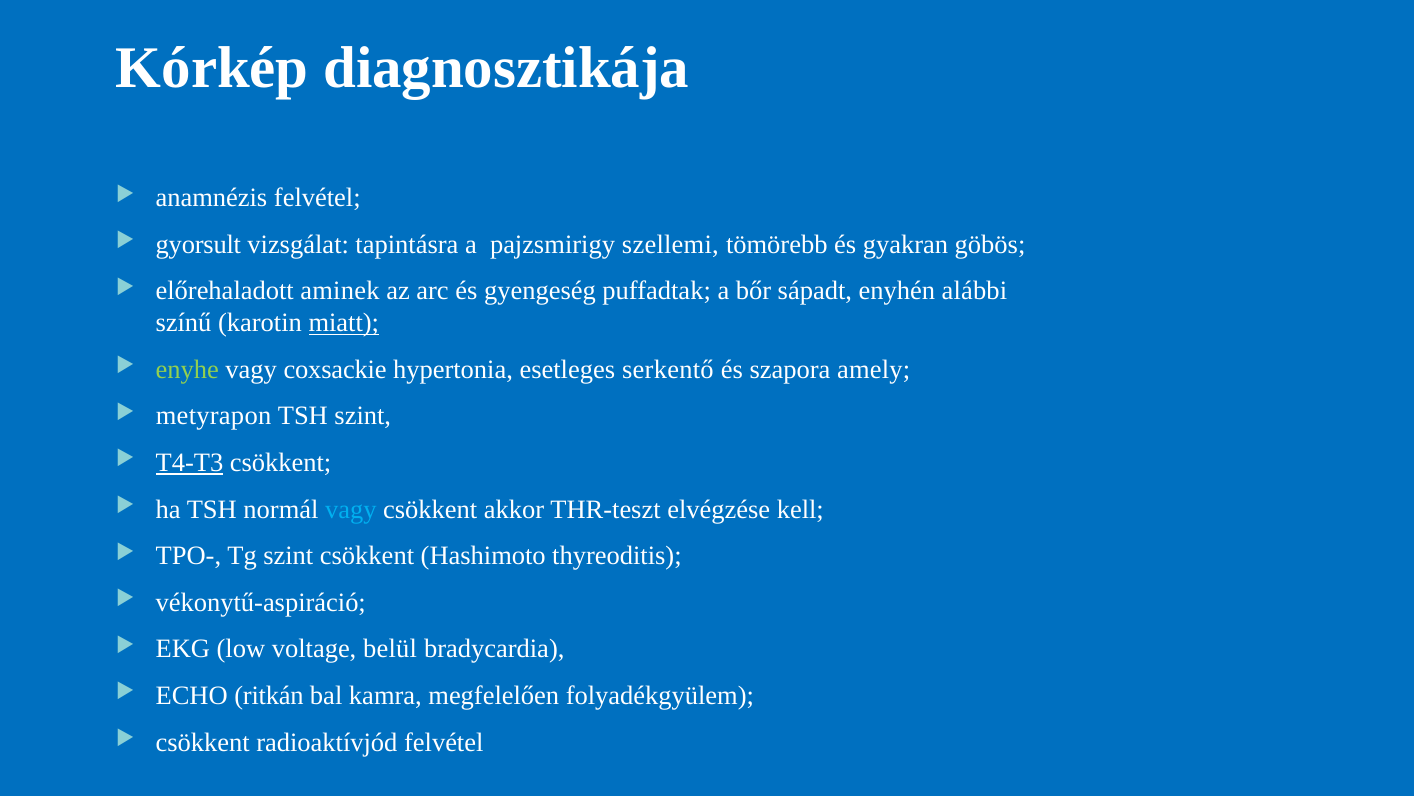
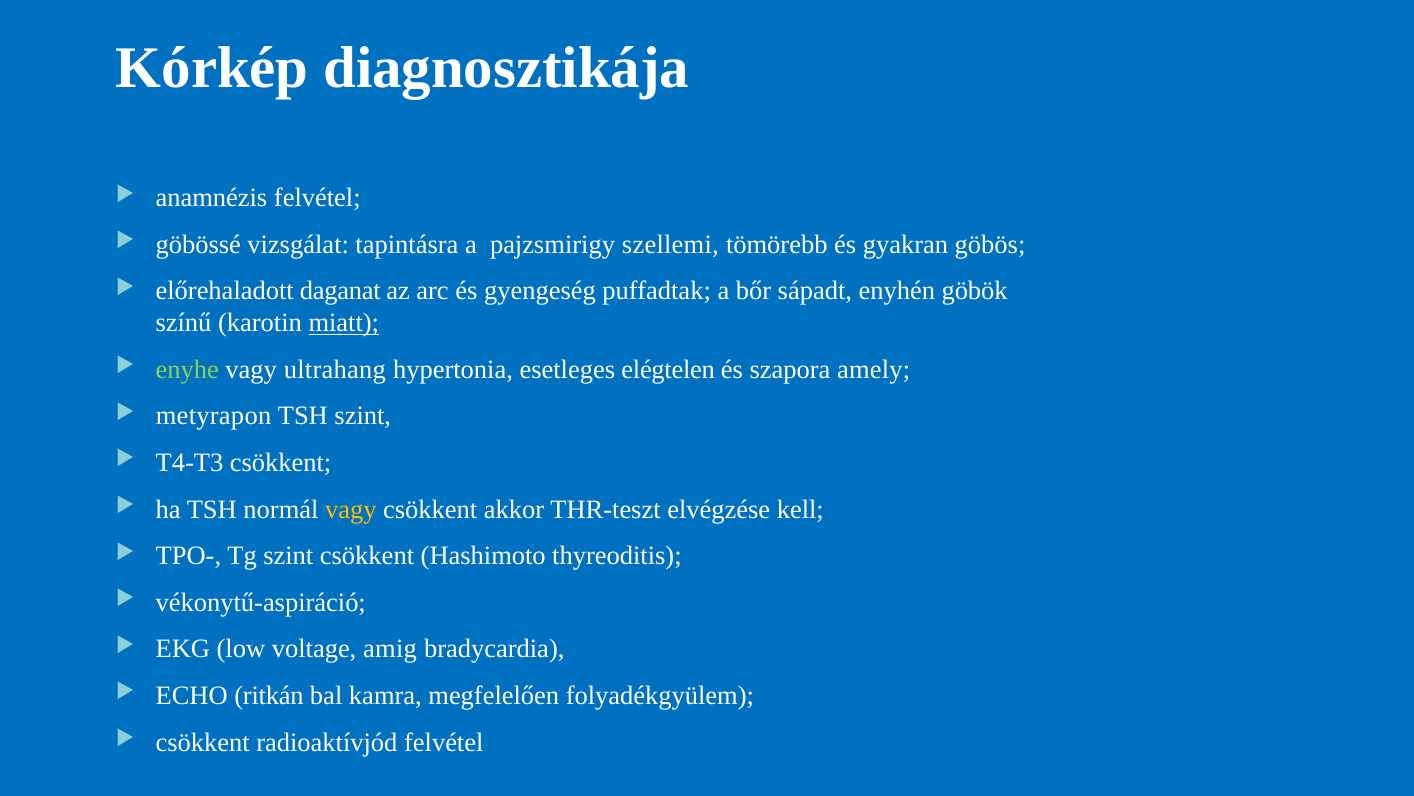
gyorsult: gyorsult -> göbössé (198, 244)
aminek: aminek -> daganat (340, 291)
alábbi: alábbi -> göbök (975, 291)
coxsackie: coxsackie -> ultrahang (335, 369)
serkentő: serkentő -> elégtelen (668, 369)
T4-T3 underline: present -> none (190, 462)
vagy colour: light blue -> yellow (351, 509)
belül: belül -> amig (390, 649)
